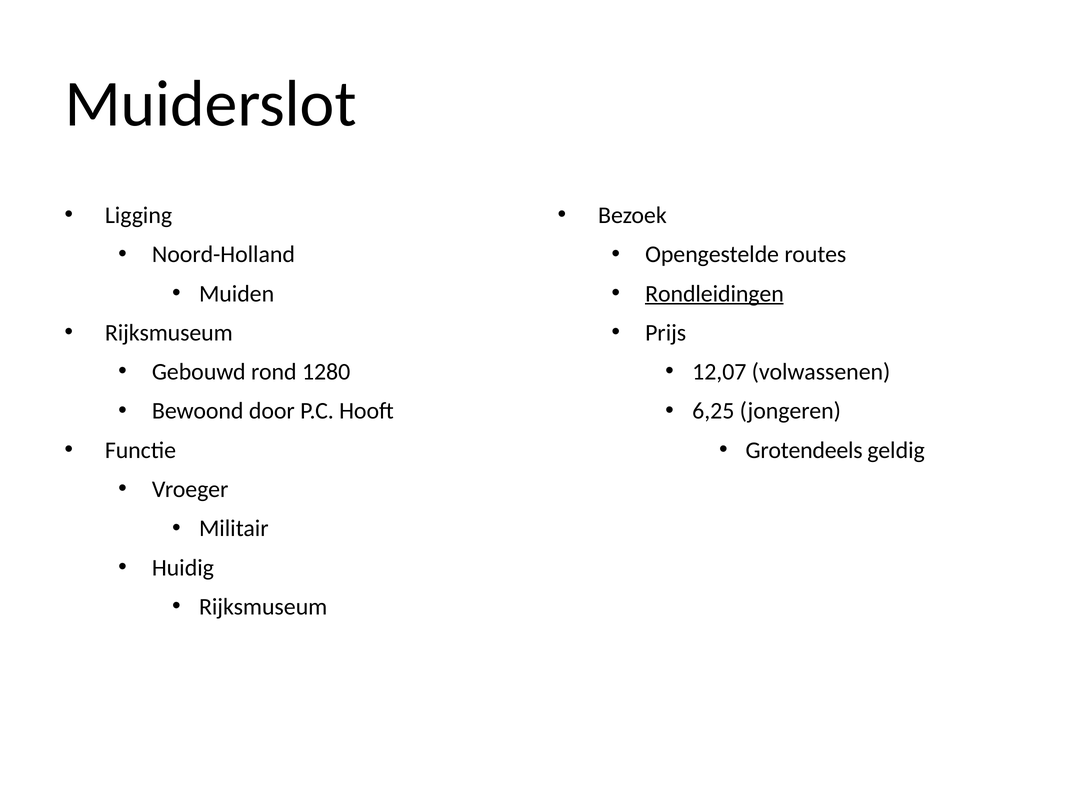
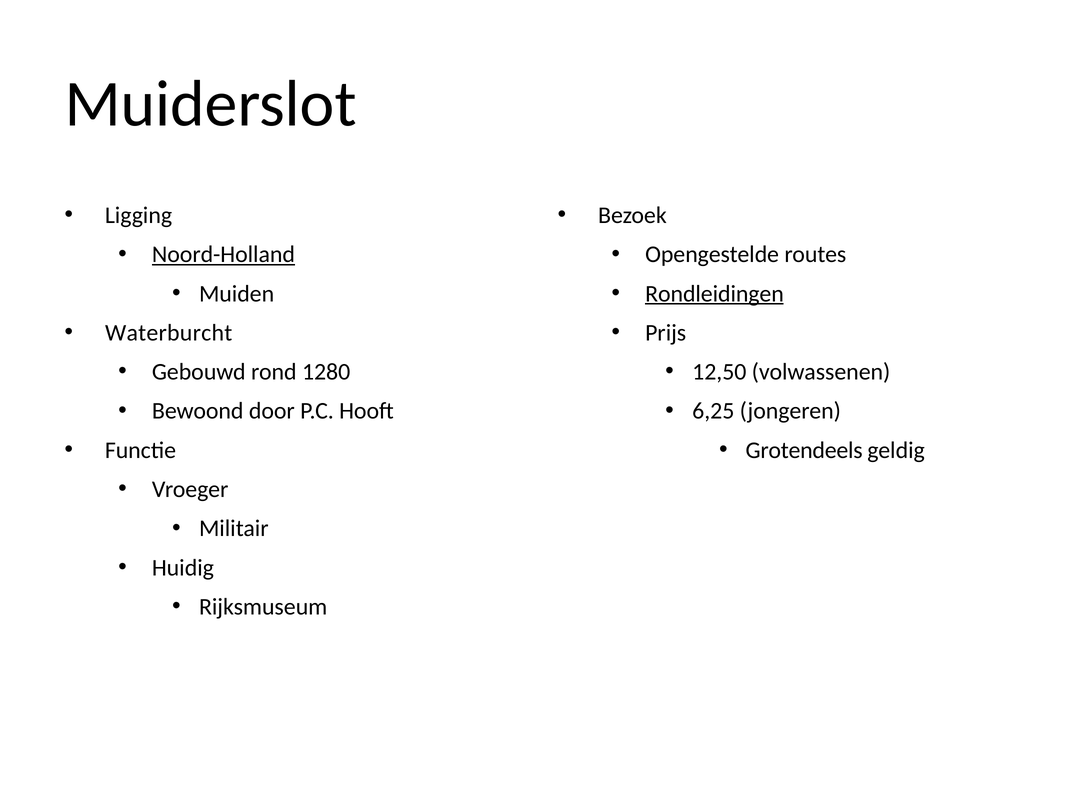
Noord-Holland underline: none -> present (223, 255)
Rijksmuseum: Rijksmuseum -> Waterburcht (169, 333)
12,07: 12,07 -> 12,50 (719, 372)
